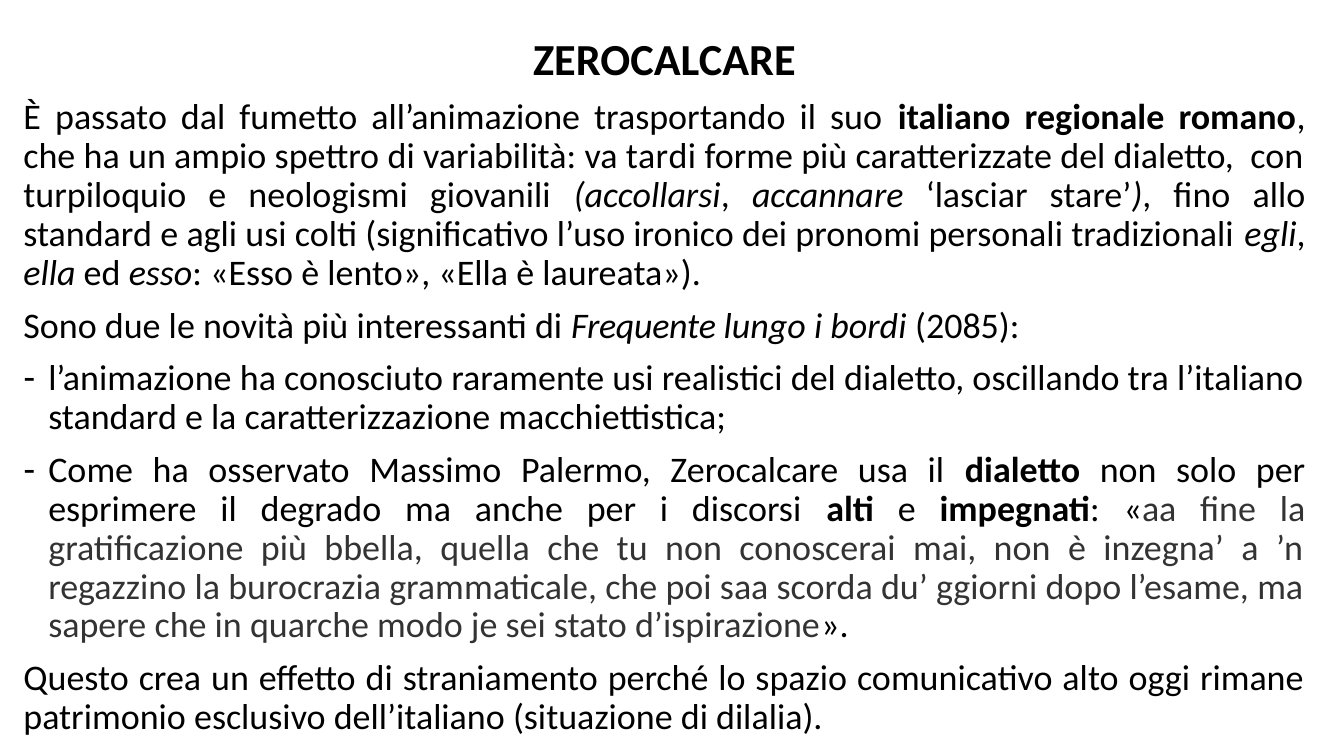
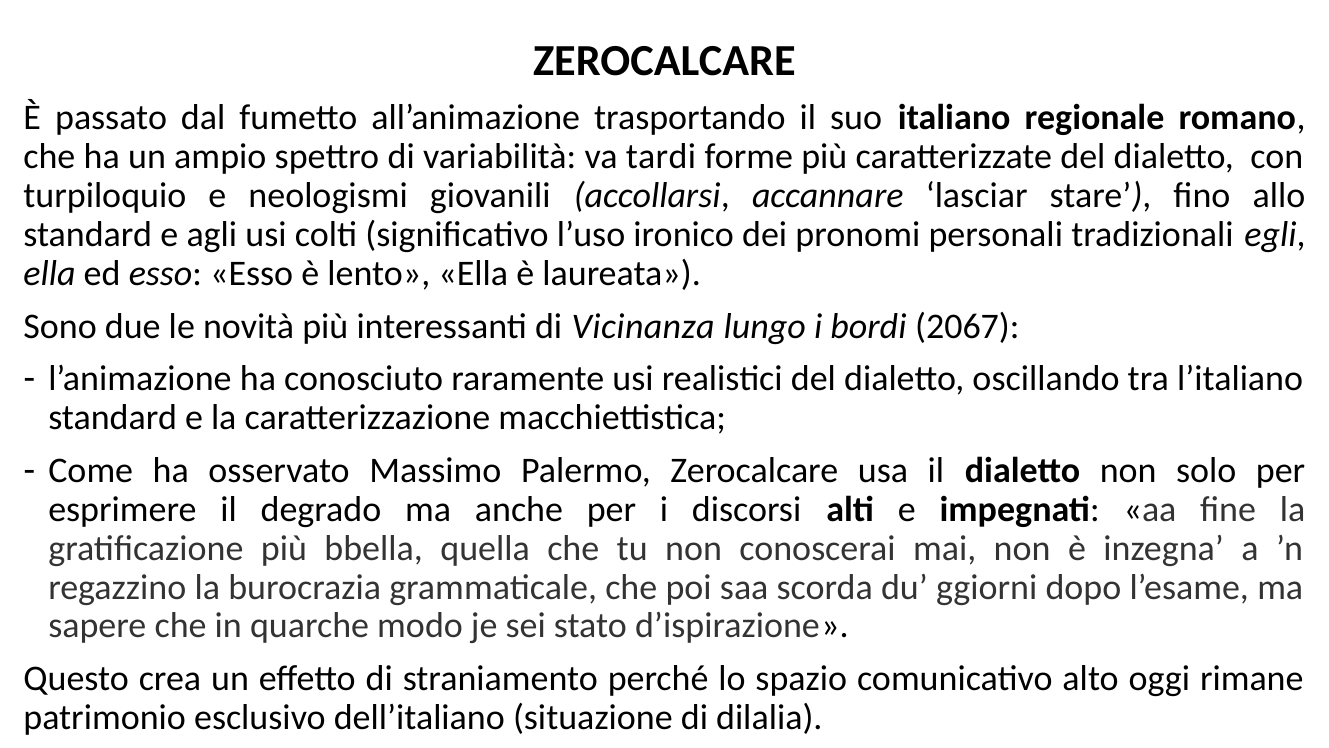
Frequente: Frequente -> Vicinanza (643, 326)
2085: 2085 -> 2067 (967, 326)
